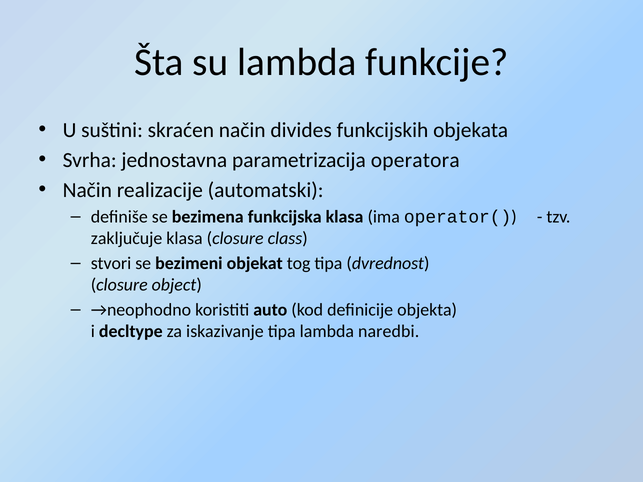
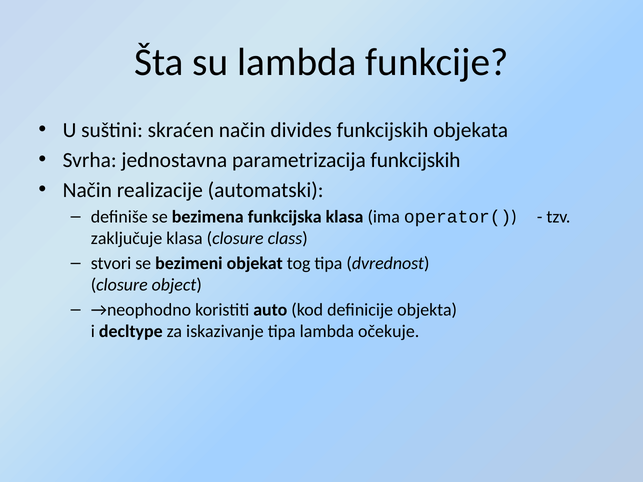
parametrizacija operatora: operatora -> funkcijskih (415, 160)
naredbi: naredbi -> očekuje (389, 332)
